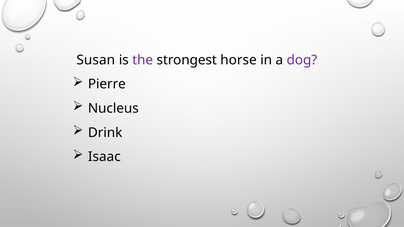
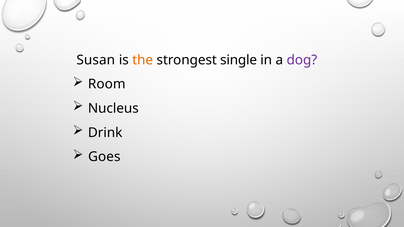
the colour: purple -> orange (143, 60)
horse: horse -> single (239, 60)
Pierre: Pierre -> Room (107, 84)
Isaac: Isaac -> Goes (104, 157)
